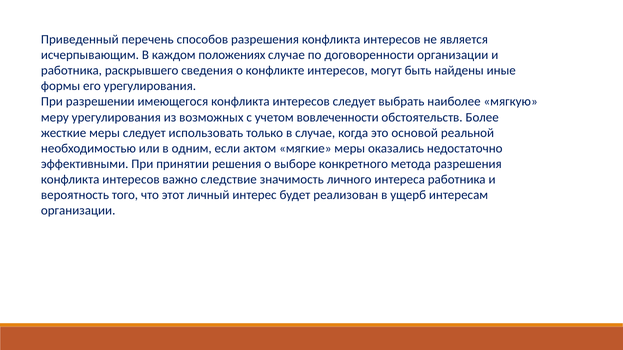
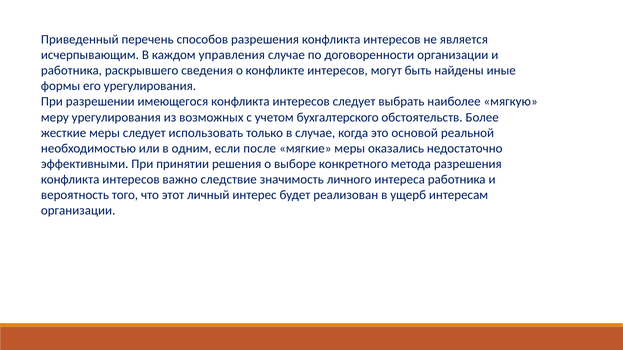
положениях: положениях -> управления (232, 55)
вовлеченности: вовлеченности -> бухгалтерского (338, 117)
актом: актом -> после (260, 149)
